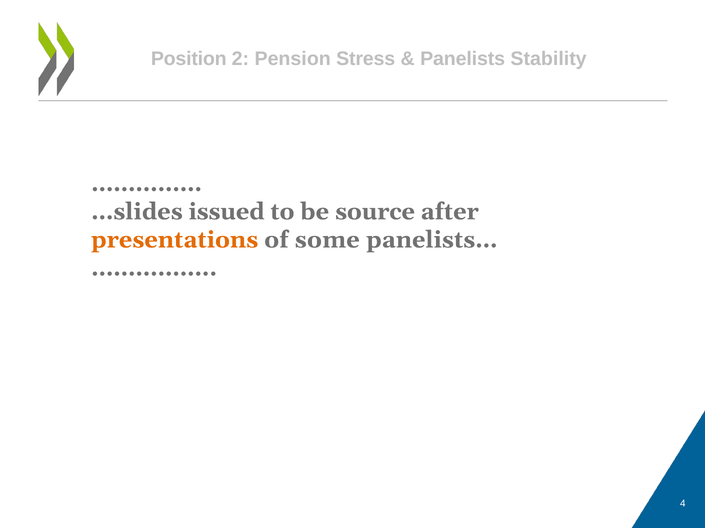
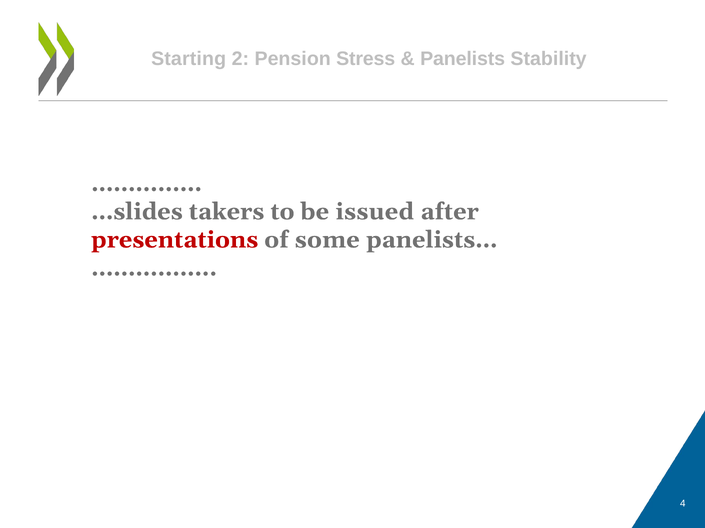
Position: Position -> Starting (189, 59)
issued: issued -> takers (227, 212)
source: source -> issued (375, 212)
presentations colour: orange -> red (175, 240)
